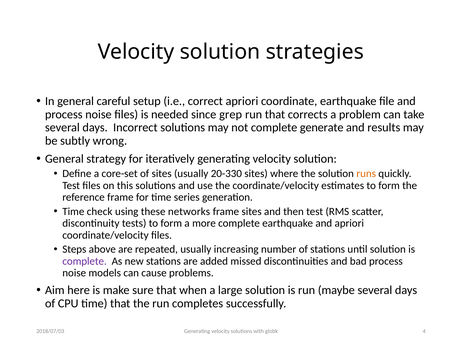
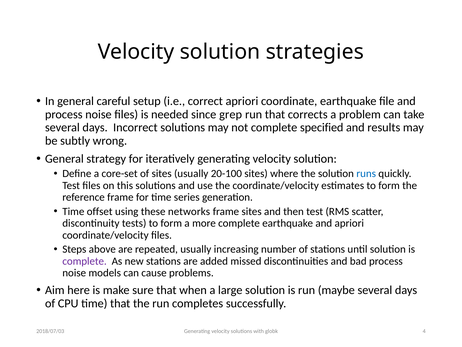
generate: generate -> specified (322, 127)
20-330: 20-330 -> 20-100 (226, 173)
runs colour: orange -> blue (366, 173)
check: check -> offset (100, 211)
